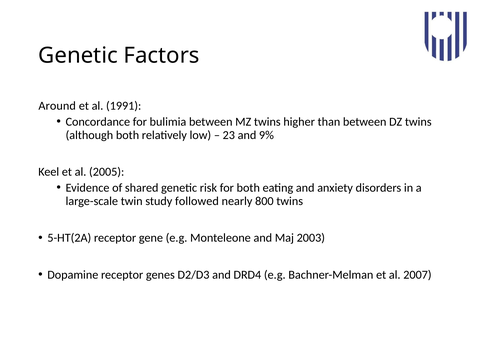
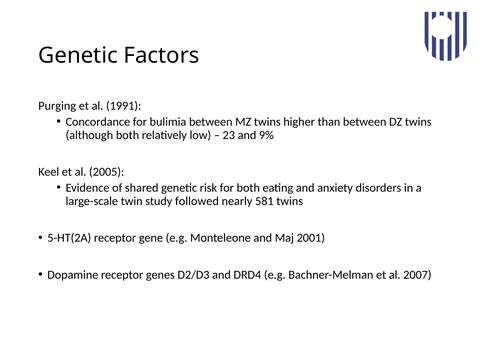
Around: Around -> Purging (57, 106)
800: 800 -> 581 (264, 201)
2003: 2003 -> 2001 (311, 238)
